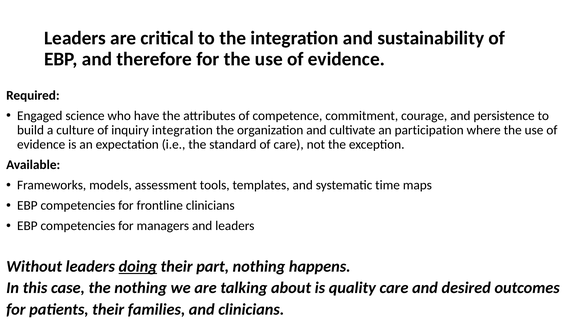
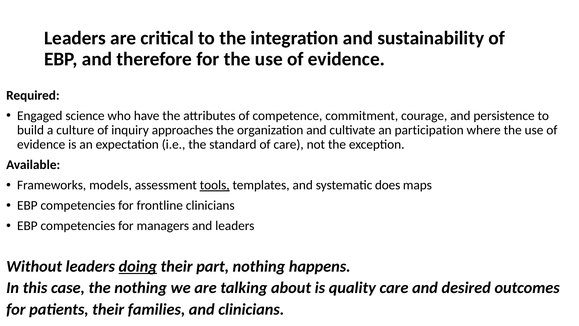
inquiry integration: integration -> approaches (183, 130)
tools underline: none -> present (215, 185)
time: time -> does (388, 185)
